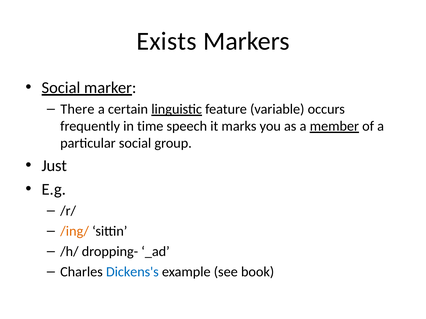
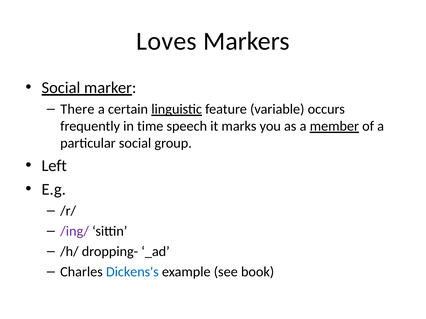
Exists: Exists -> Loves (167, 41)
Just: Just -> Left (54, 166)
/ing/ colour: orange -> purple (75, 232)
